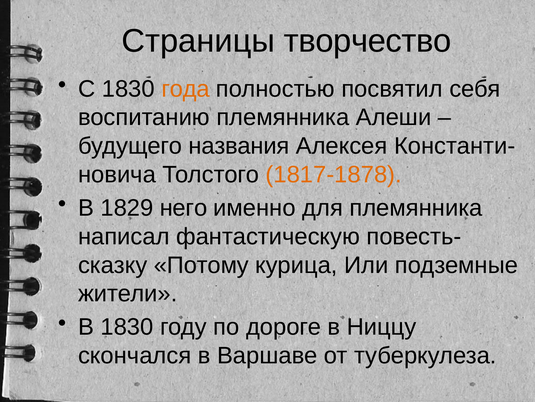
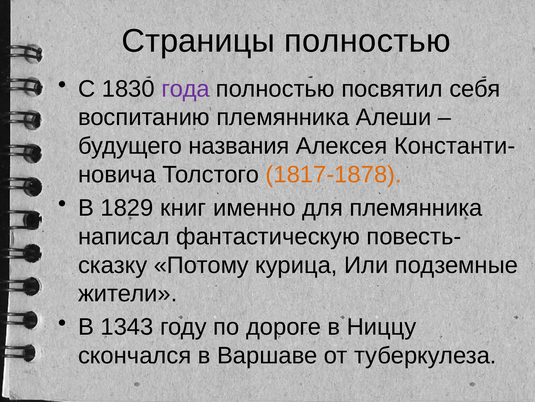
Страницы творчество: творчество -> полностью (367, 41)
года colour: orange -> purple (185, 89)
него: него -> книг (183, 208)
В 1830: 1830 -> 1343 (127, 326)
